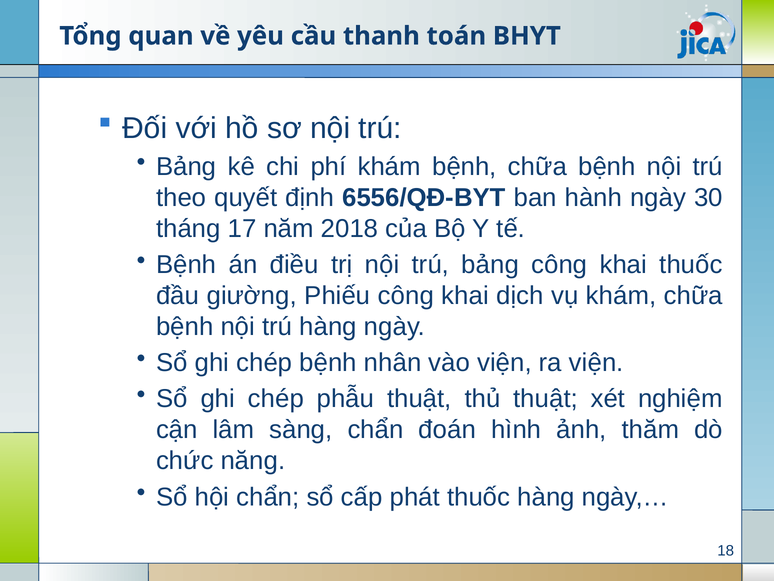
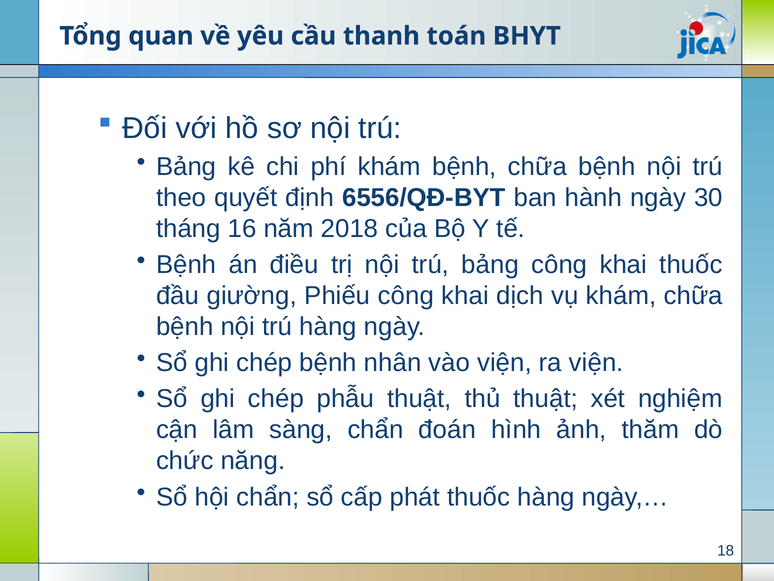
17: 17 -> 16 (242, 228)
